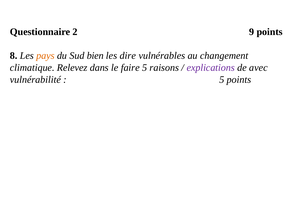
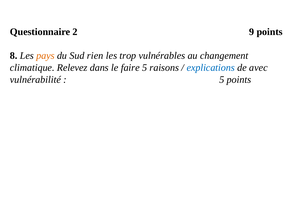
bien: bien -> rien (95, 56)
dire: dire -> trop (128, 56)
explications colour: purple -> blue (211, 68)
